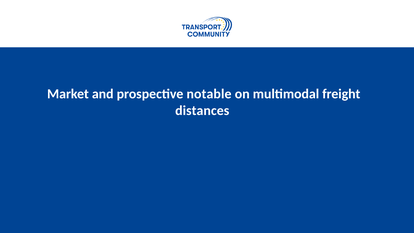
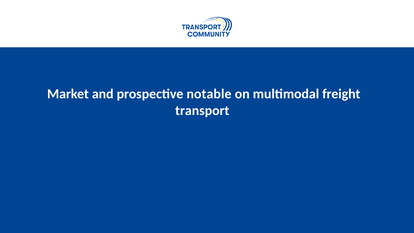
distances: distances -> transport (202, 110)
